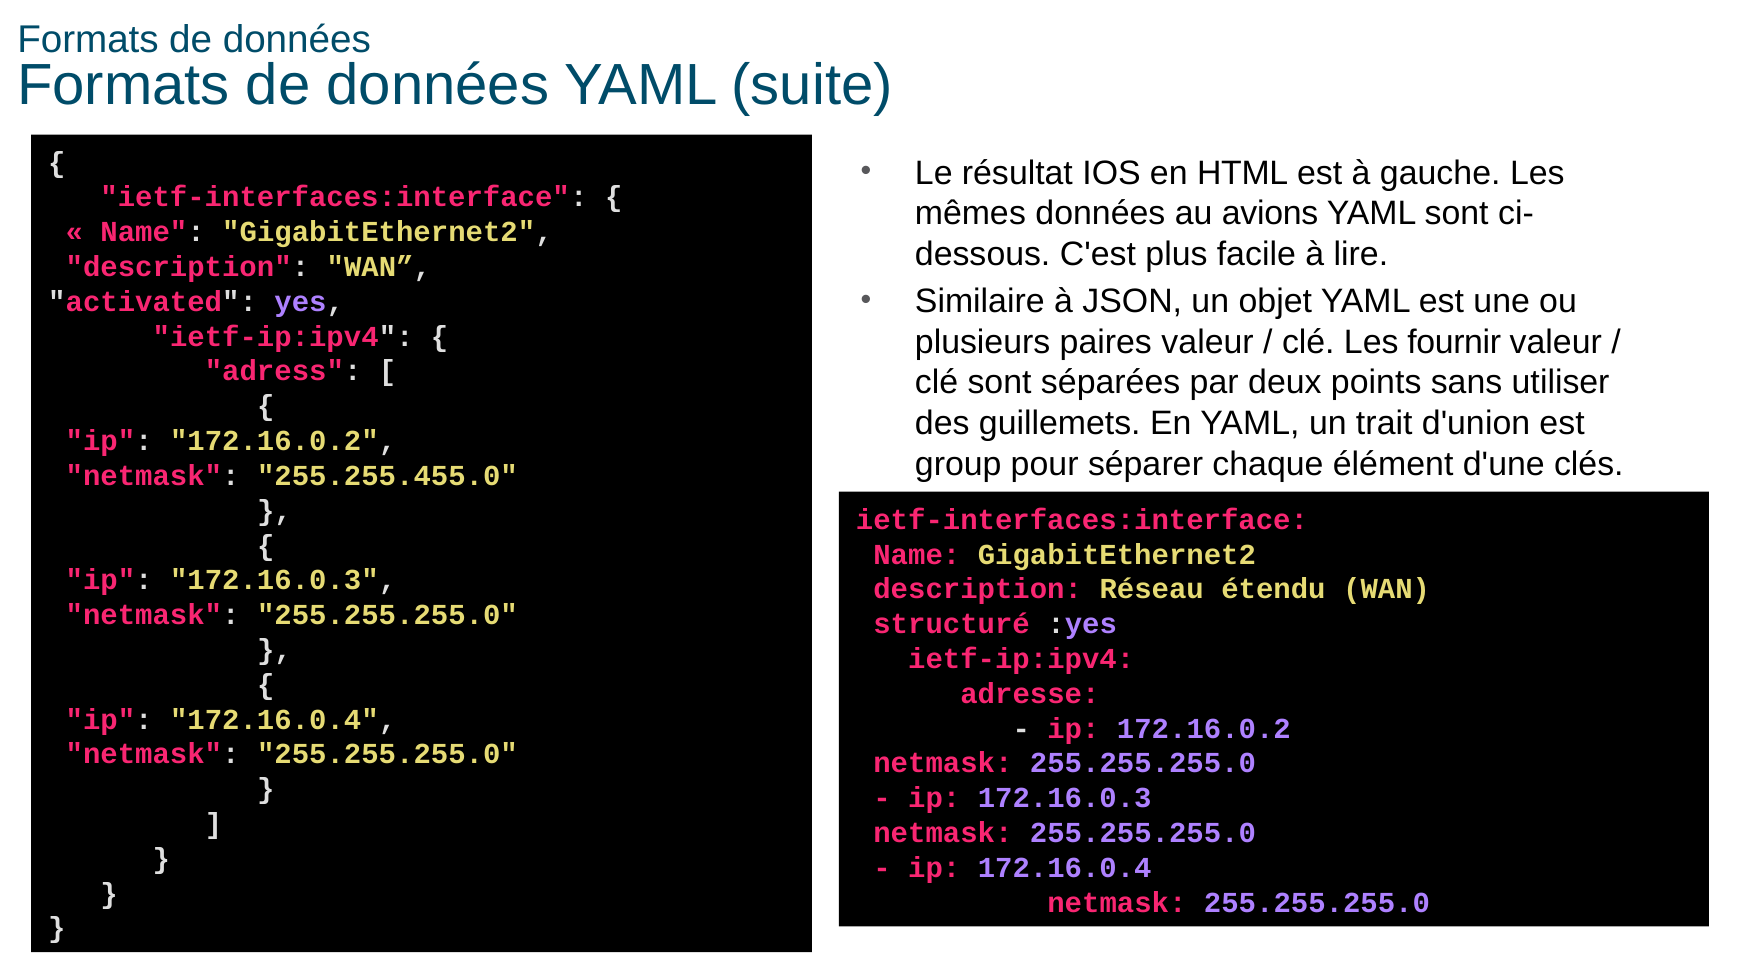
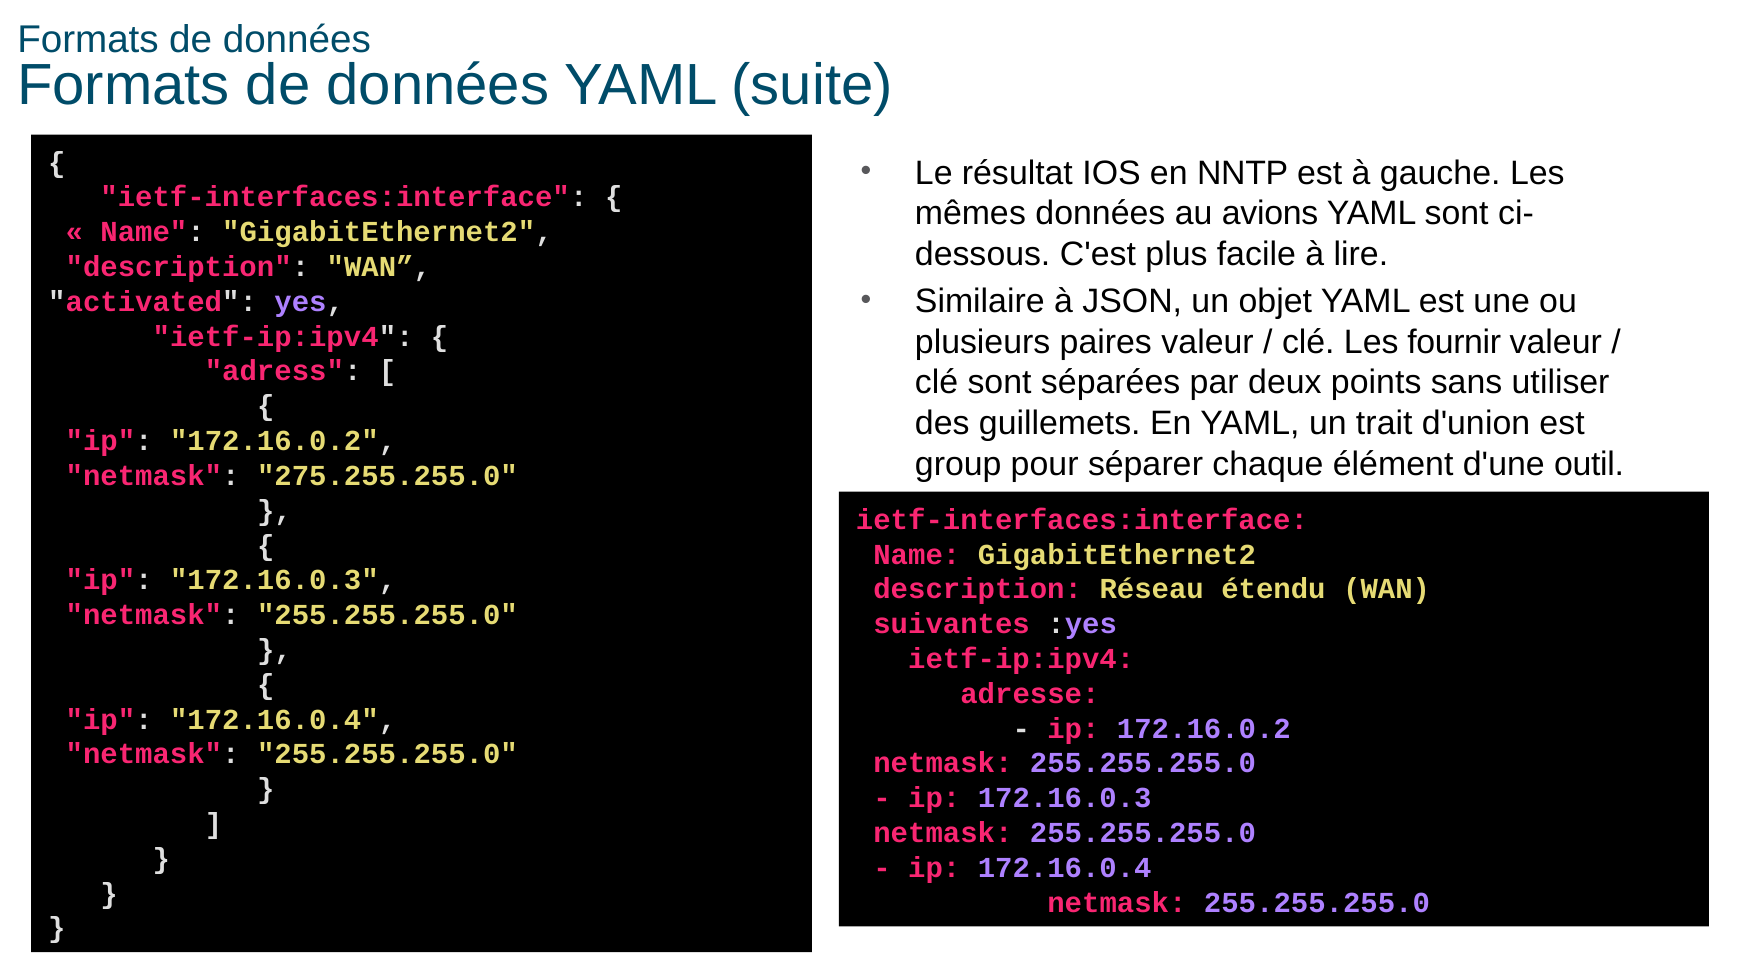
HTML: HTML -> NNTP (1243, 173)
clés: clés -> outil (1589, 464)
255.255.455.0: 255.255.455.0 -> 275.255.255.0 (387, 476)
structuré: structuré -> suivantes (952, 624)
